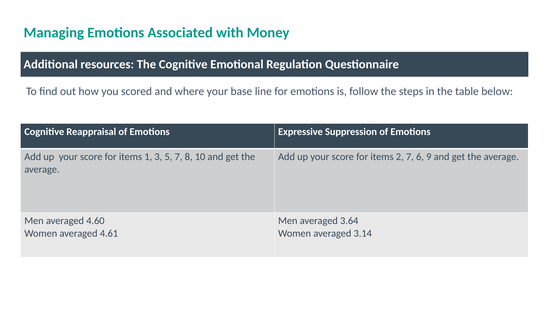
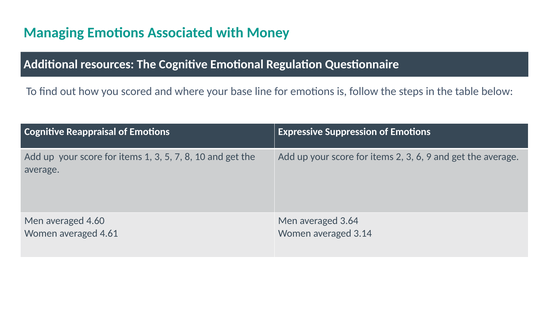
2 7: 7 -> 3 (410, 157)
